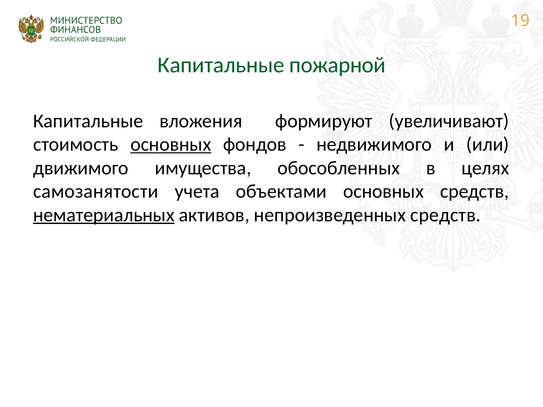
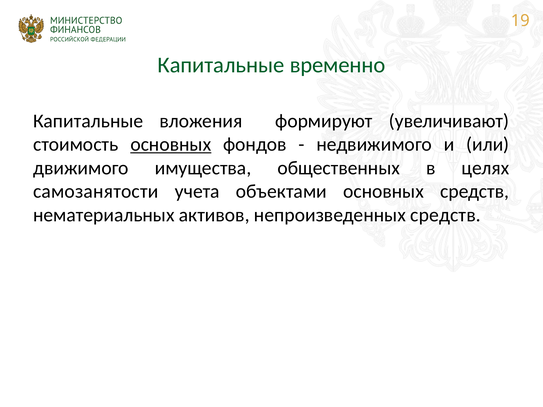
пожарной: пожарной -> временно (337, 65)
обособленных: обособленных -> общественных (339, 168)
нематериальных underline: present -> none (104, 215)
